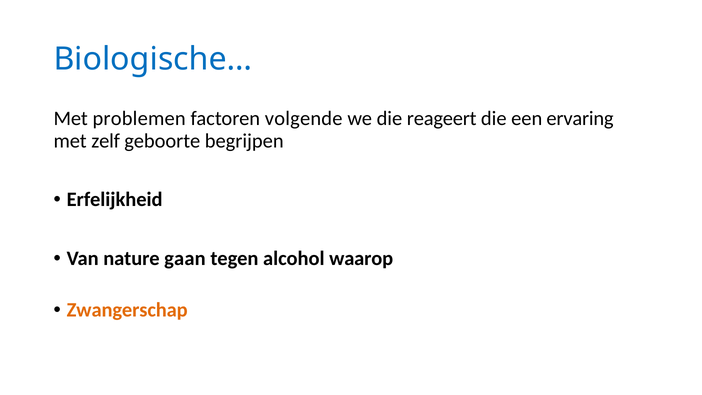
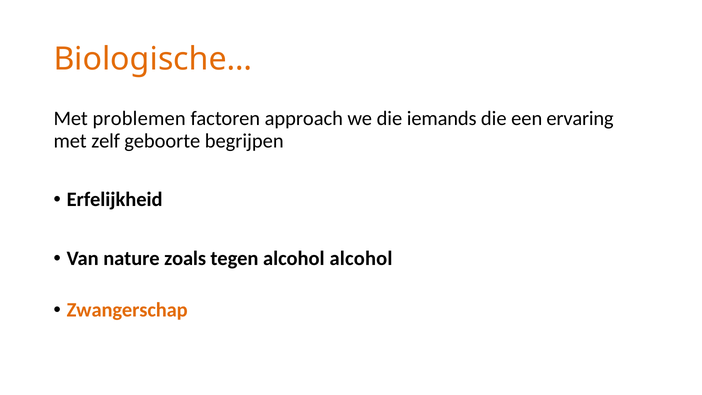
Biologische… colour: blue -> orange (153, 59)
volgende: volgende -> approach (304, 119)
reageert: reageert -> iemands (442, 119)
gaan: gaan -> zoals (185, 259)
alcohol waarop: waarop -> alcohol (361, 259)
